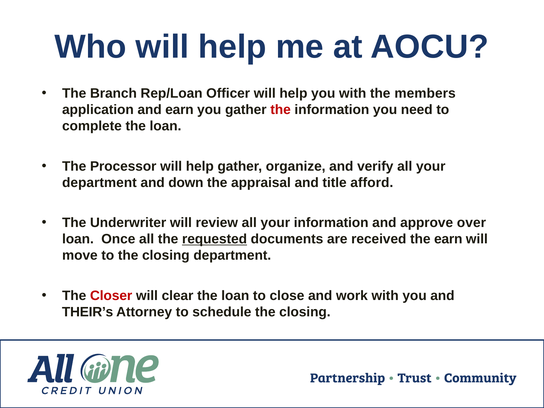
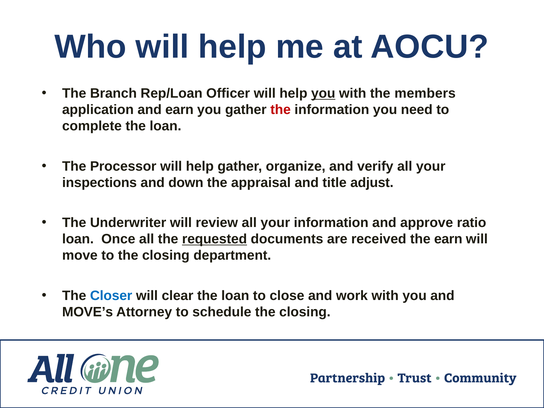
you underline: none -> present (323, 93)
department: department -> inspections (99, 183)
afford: afford -> adjust (372, 183)
over: over -> ratio (472, 223)
Closer colour: red -> blue (111, 296)
THEIR’s: THEIR’s -> MOVE’s (88, 312)
